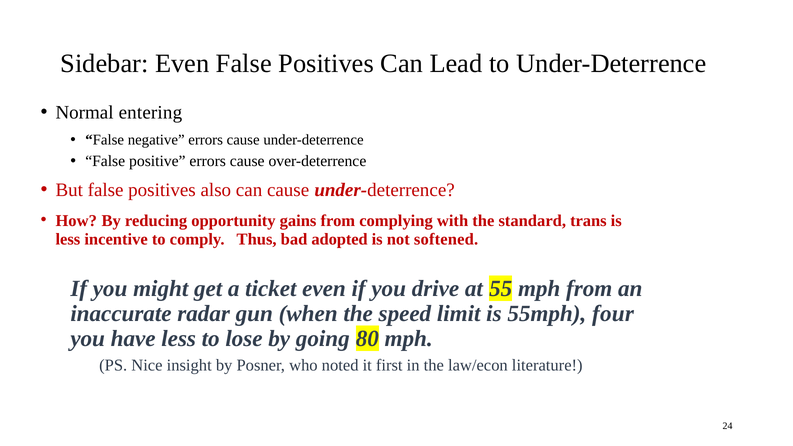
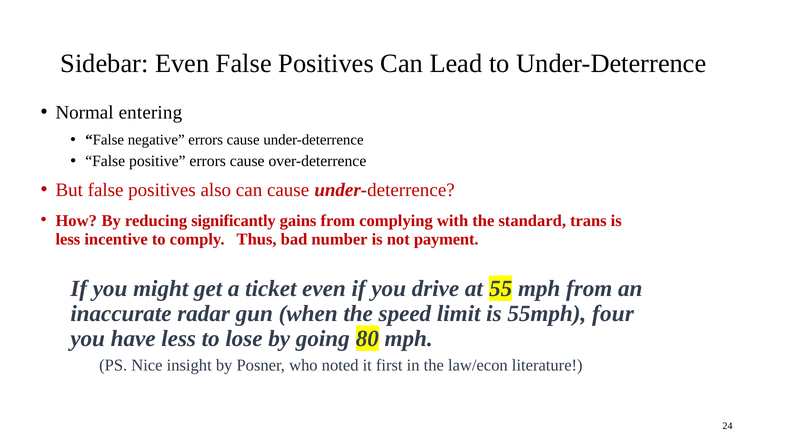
opportunity: opportunity -> significantly (234, 221)
adopted: adopted -> number (340, 239)
softened: softened -> payment (446, 239)
